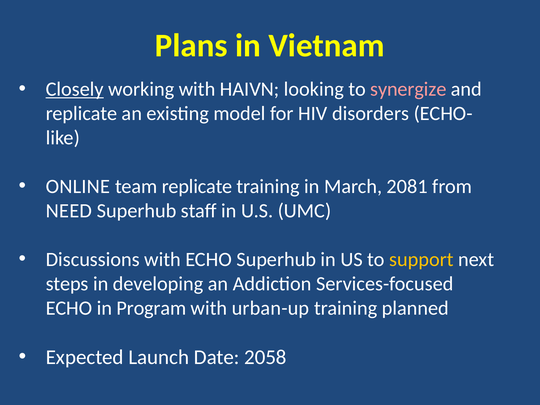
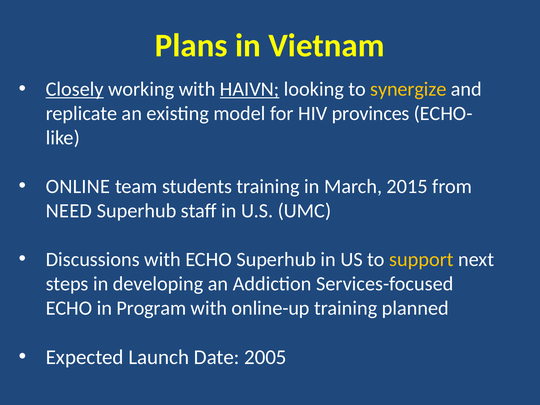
HAIVN underline: none -> present (250, 89)
synergize colour: pink -> yellow (408, 89)
disorders: disorders -> provinces (371, 113)
team replicate: replicate -> students (197, 186)
2081: 2081 -> 2015 (407, 186)
urban-up: urban-up -> online-up (271, 308)
2058: 2058 -> 2005 (265, 357)
